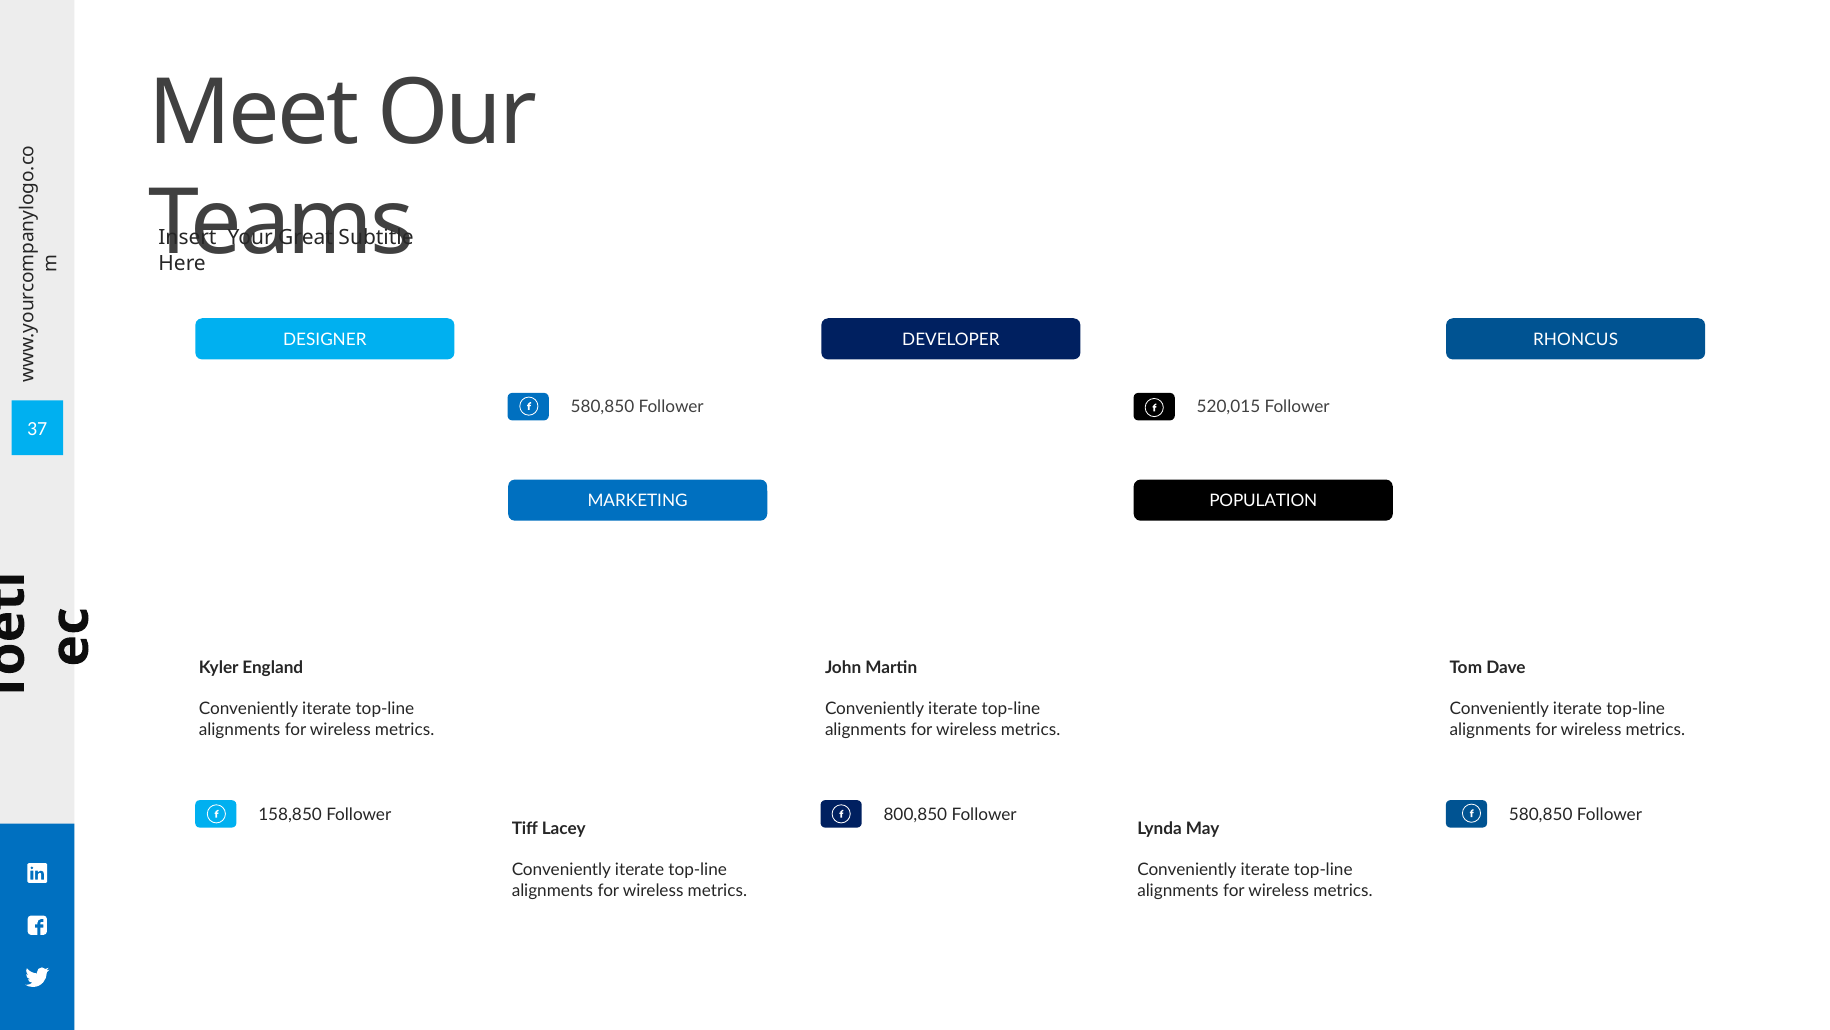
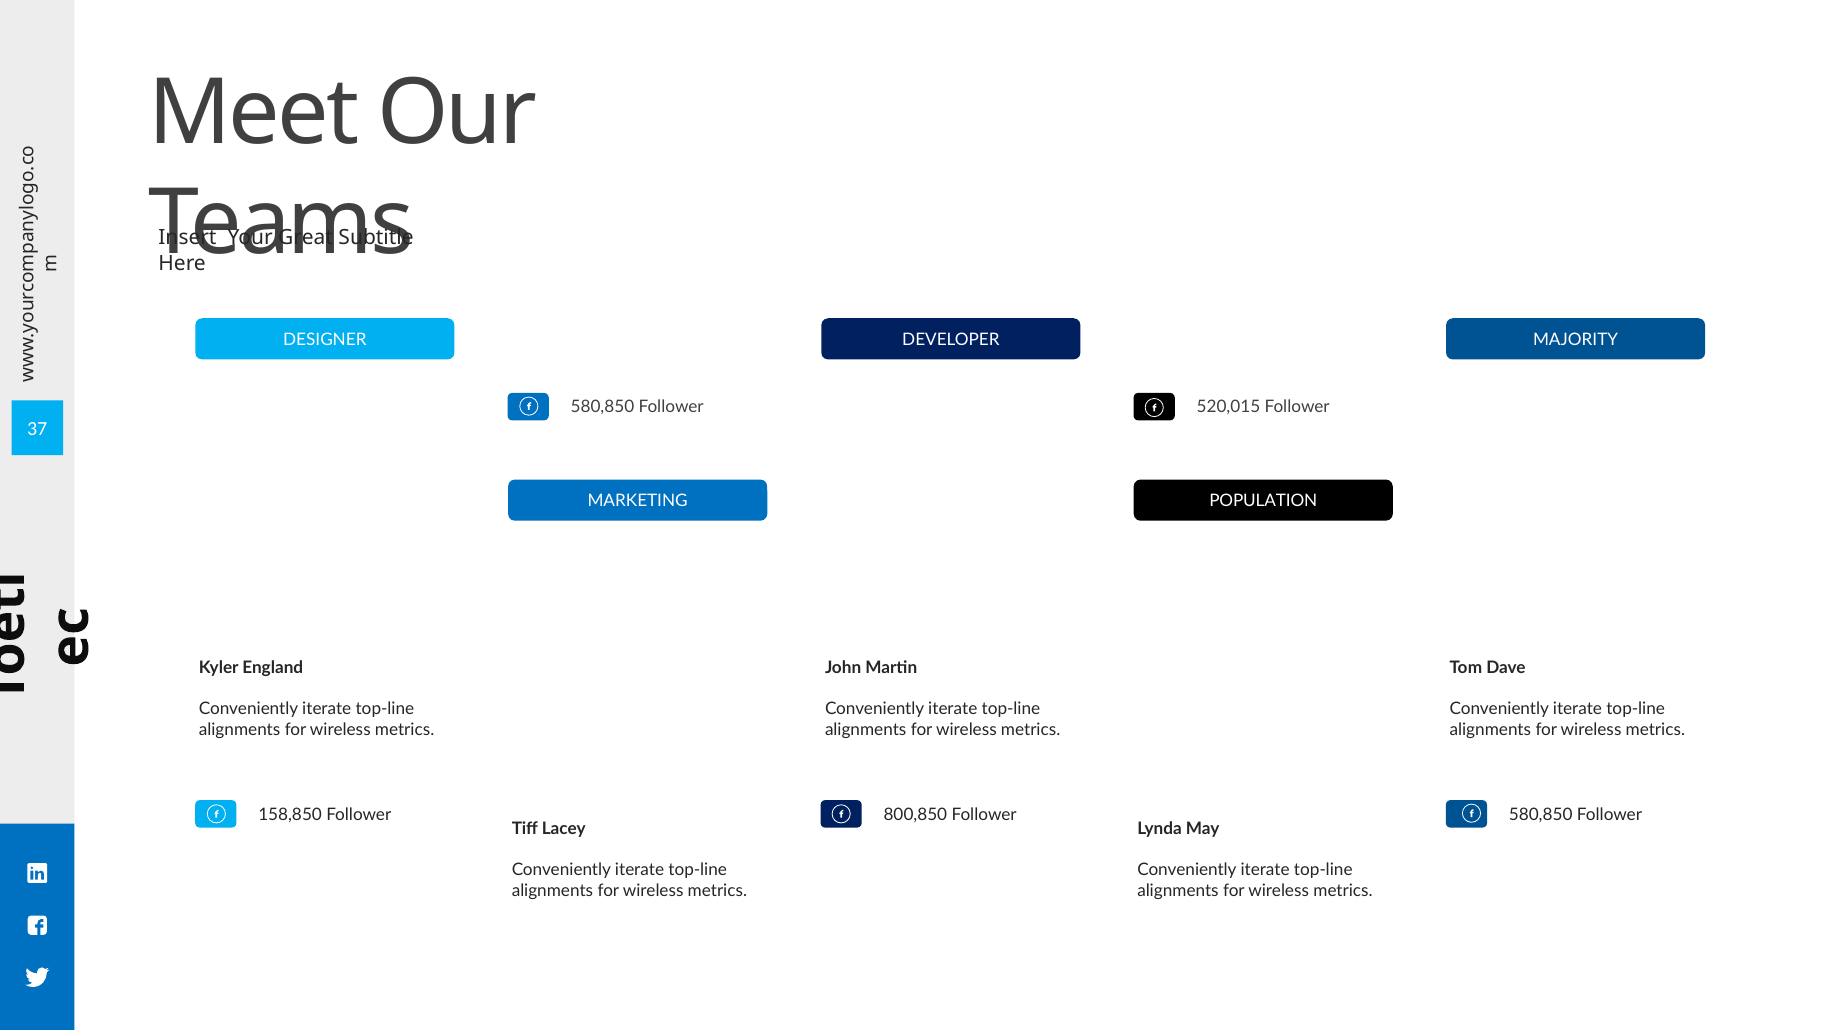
RHONCUS: RHONCUS -> MAJORITY (1576, 340)
